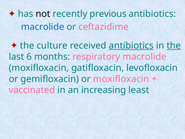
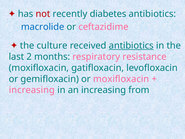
not colour: black -> red (43, 14)
previous: previous -> diabetes (108, 14)
the underline: present -> none (174, 46)
6: 6 -> 2 (29, 57)
respiratory macrolide: macrolide -> resistance (145, 57)
vaccinated: vaccinated -> increasing (32, 90)
least: least -> from (139, 90)
